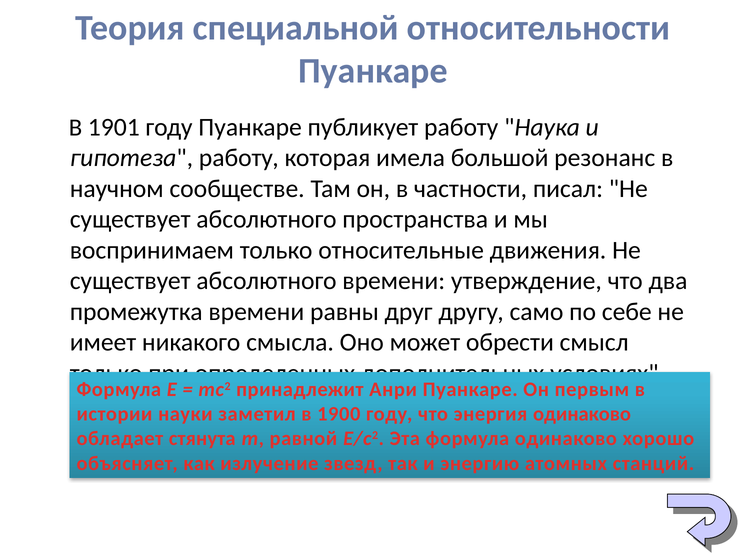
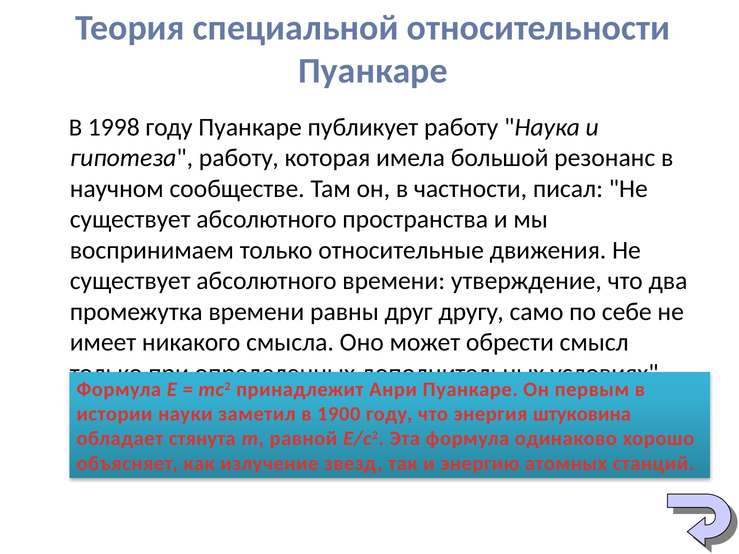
1901: 1901 -> 1998 (114, 127)
энергия одинаково: одинаково -> штуковина (582, 414)
